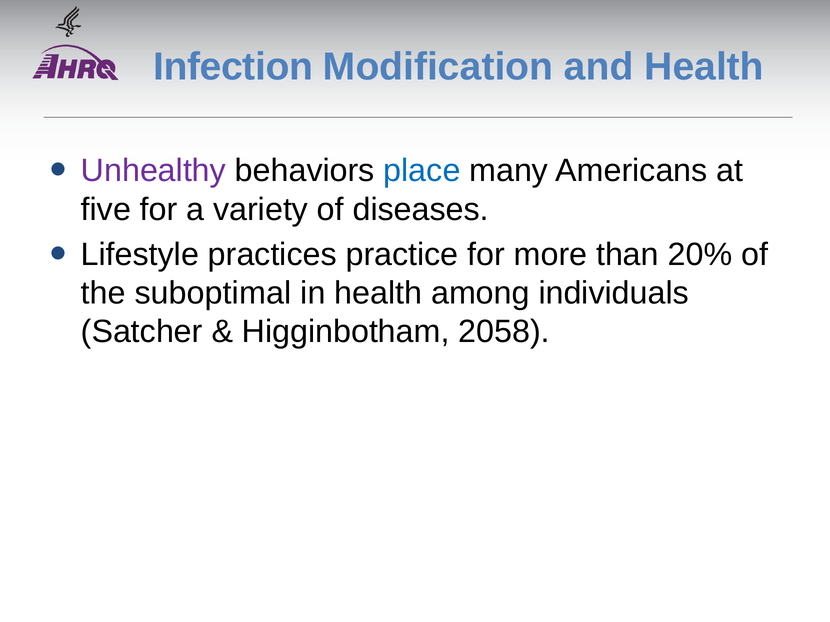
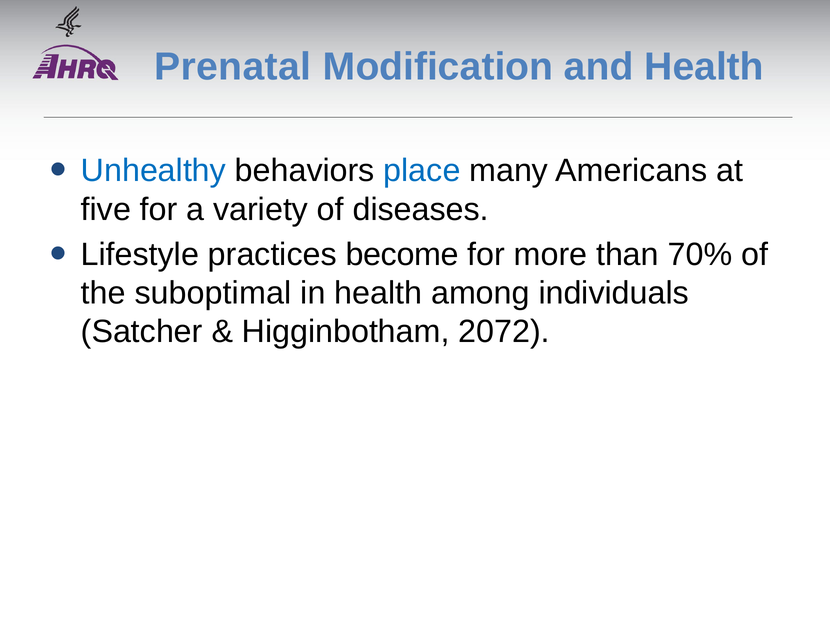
Infection: Infection -> Prenatal (233, 67)
Unhealthy colour: purple -> blue (153, 171)
practice: practice -> become (402, 255)
20%: 20% -> 70% (700, 255)
2058: 2058 -> 2072 (504, 332)
